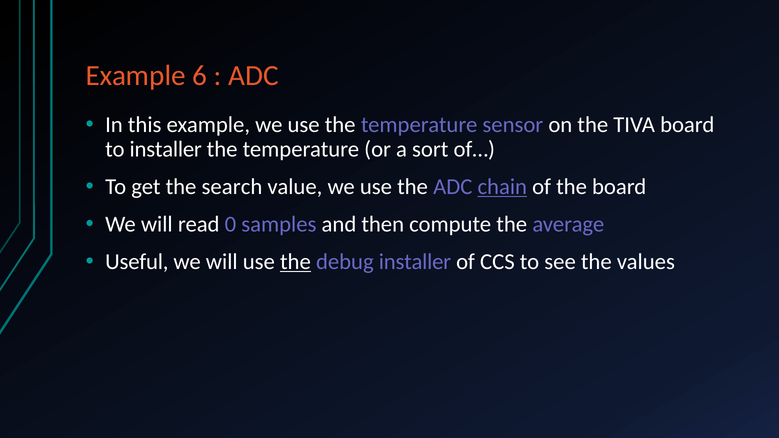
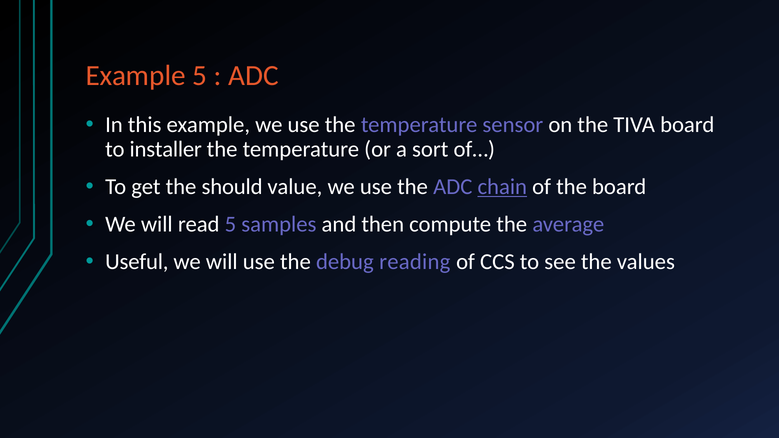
Example 6: 6 -> 5 (200, 76)
search: search -> should (232, 187)
read 0: 0 -> 5 (230, 224)
the underline: present -> none (295, 262)
debug installer: installer -> reading (415, 262)
